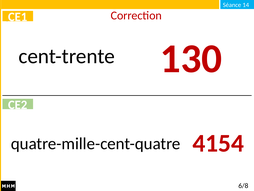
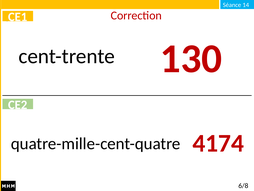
4154: 4154 -> 4174 (218, 143)
